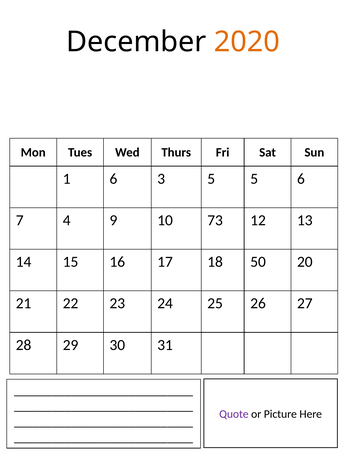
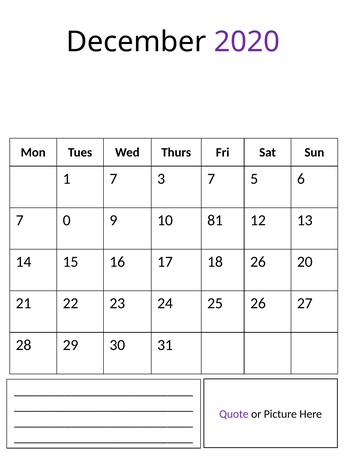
2020 colour: orange -> purple (247, 42)
1 6: 6 -> 7 (114, 179)
3 5: 5 -> 7 (211, 179)
4: 4 -> 0 (67, 220)
73: 73 -> 81 (215, 220)
18 50: 50 -> 26 (258, 262)
